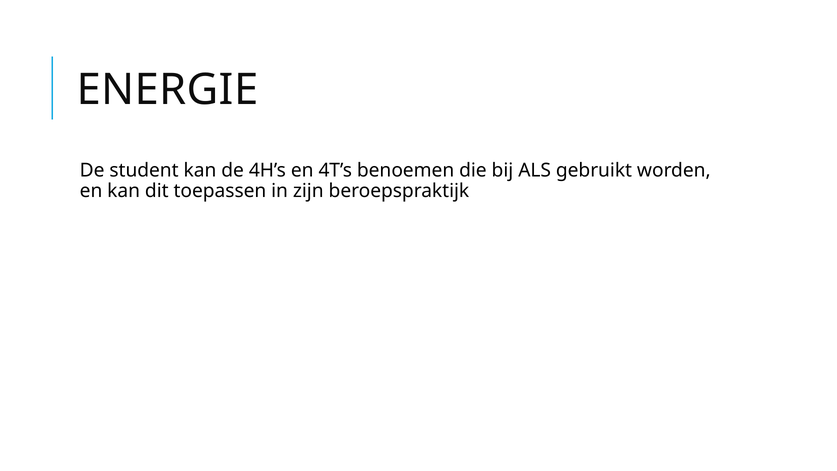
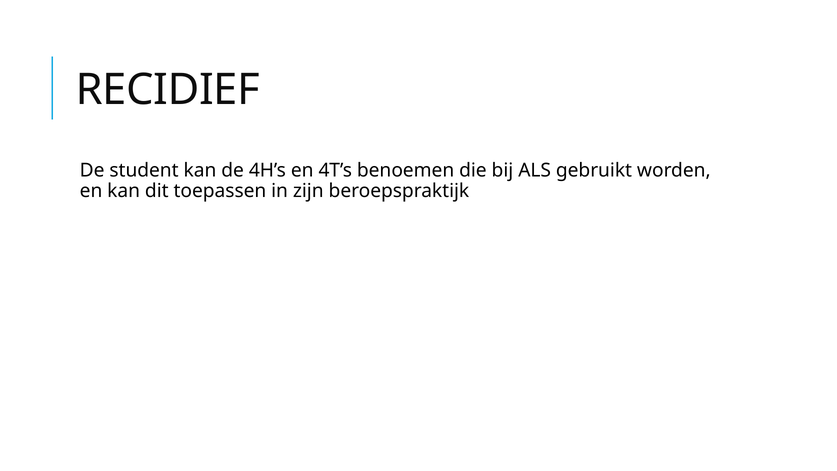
ENERGIE: ENERGIE -> RECIDIEF (168, 90)
